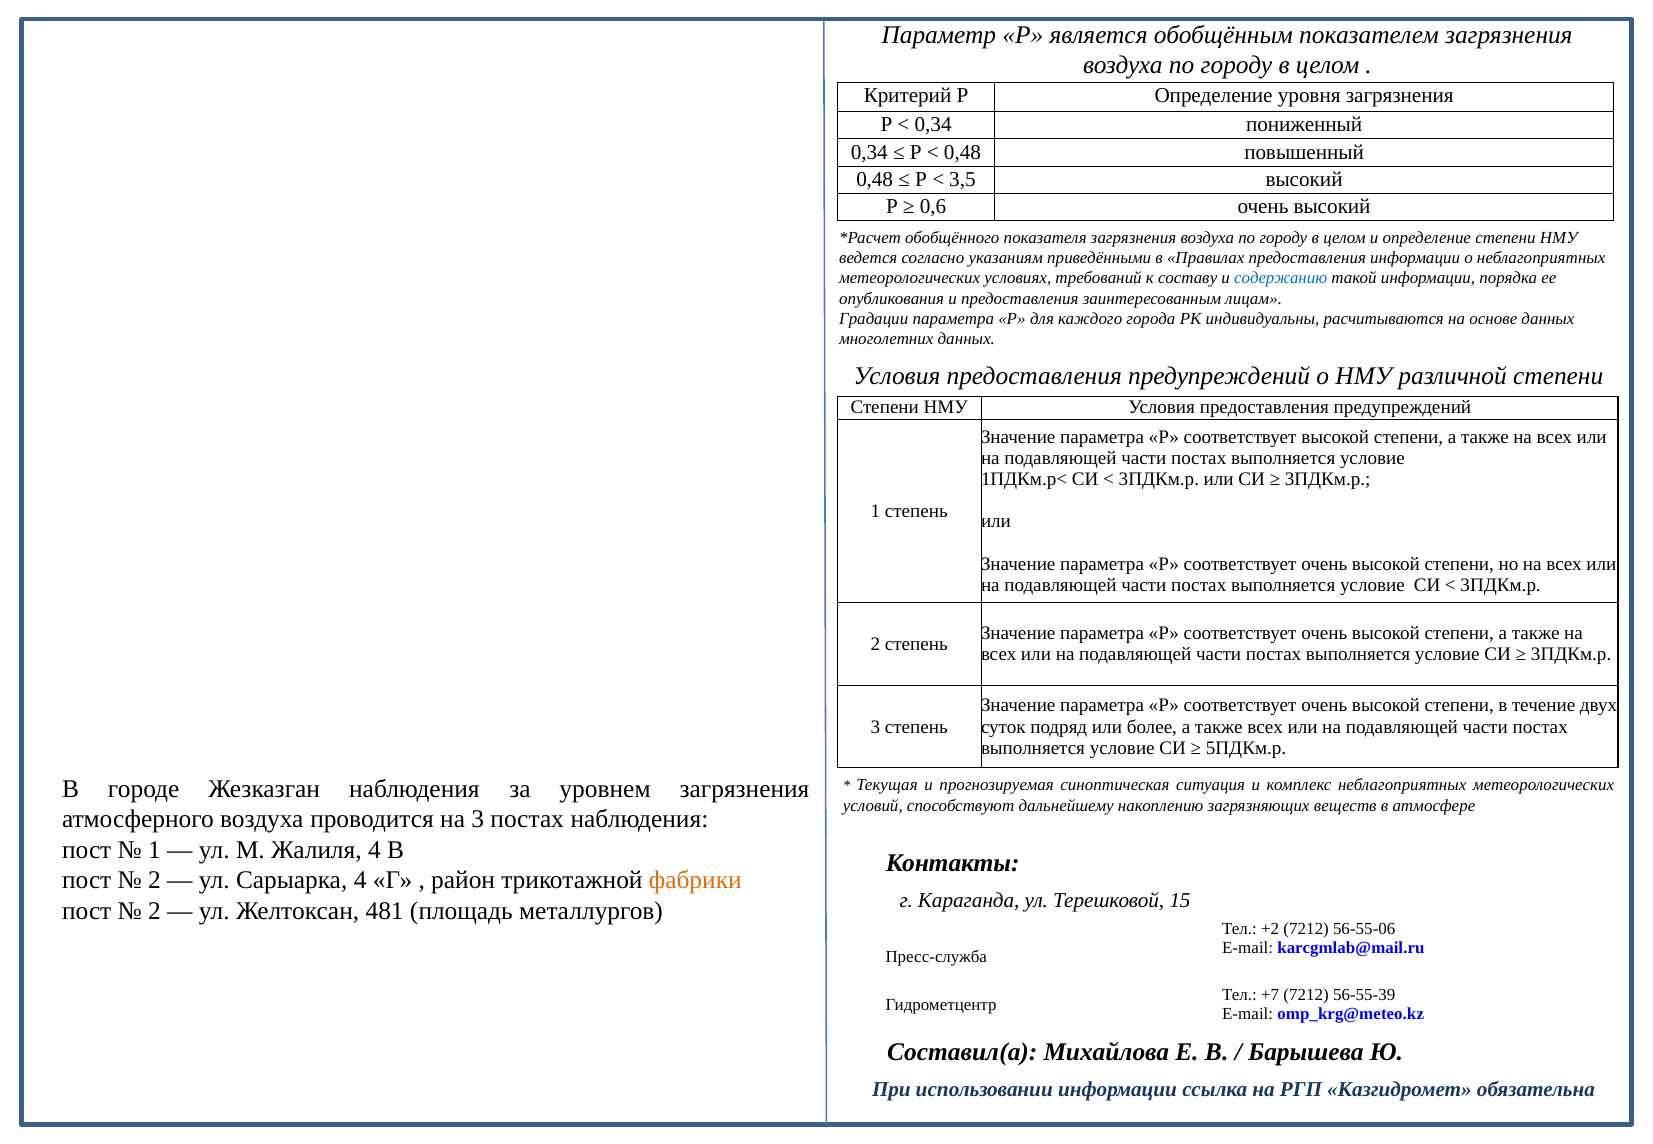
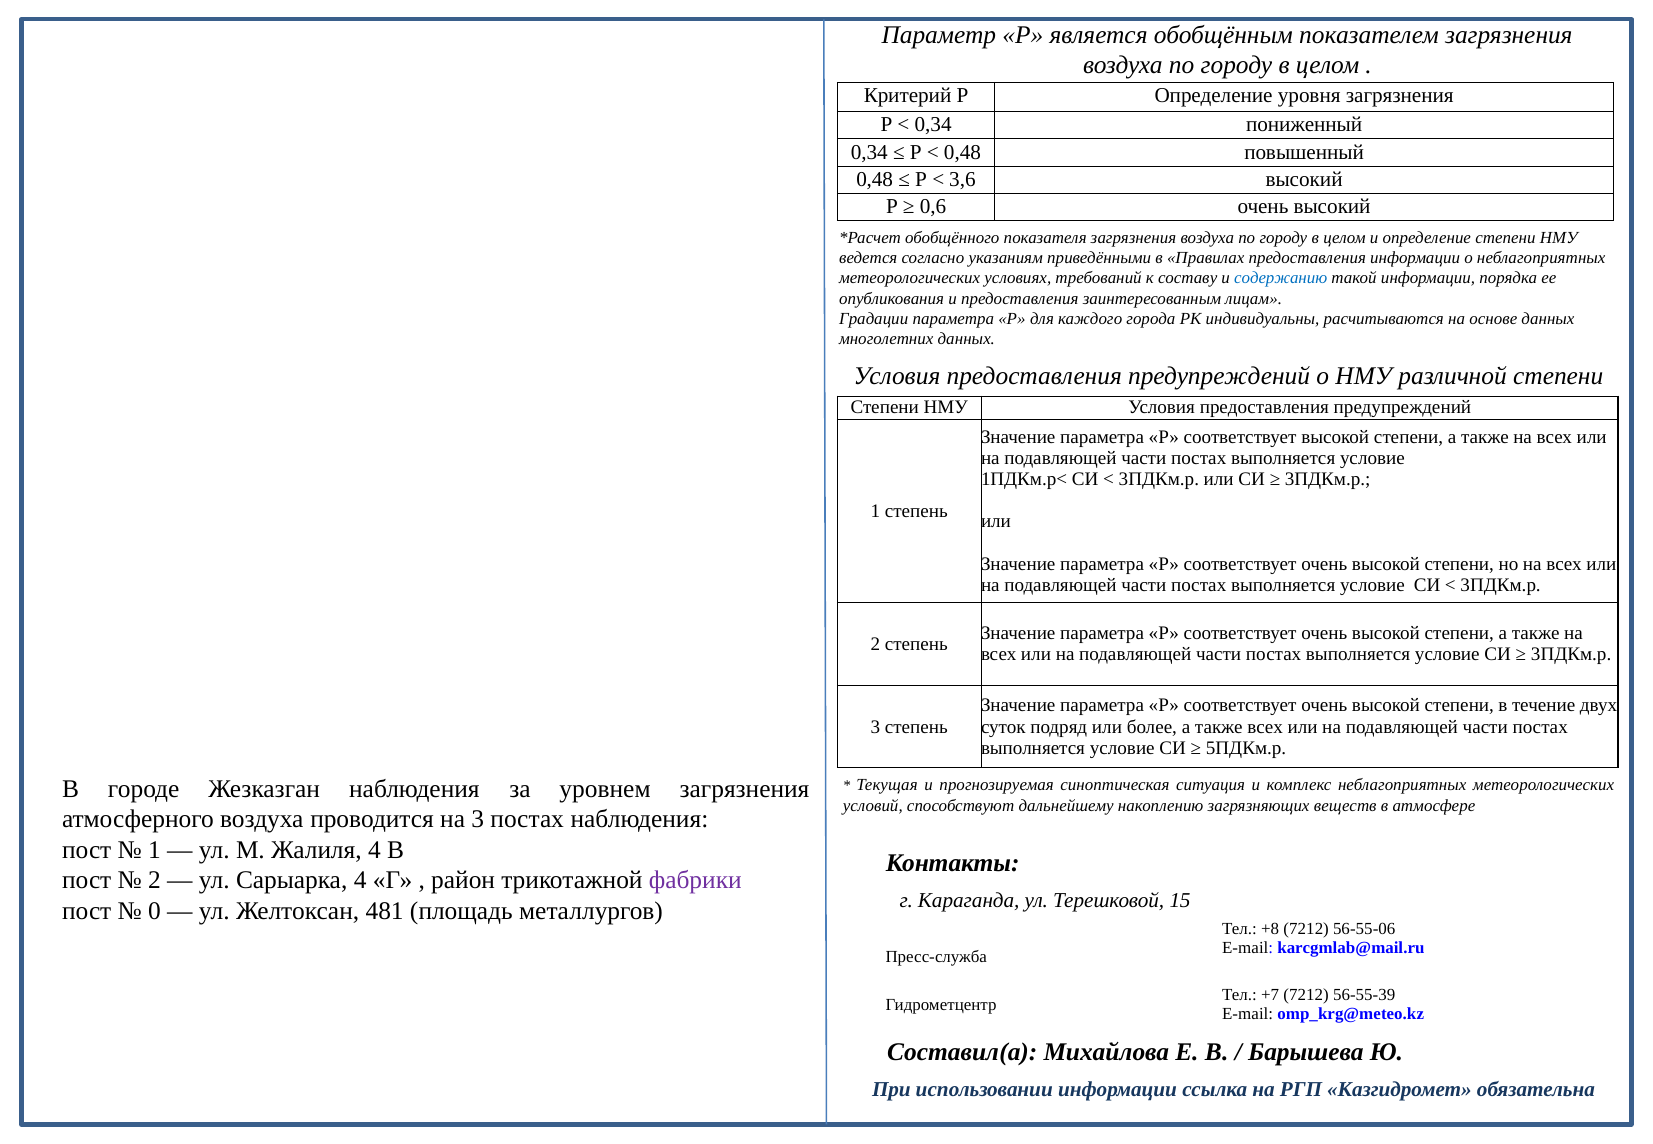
3,5: 3,5 -> 3,6 (963, 180)
фабрики colour: orange -> purple (695, 880)
2: 2 -> 0 (155, 911)
+2: +2 -> +8 (1270, 929)
